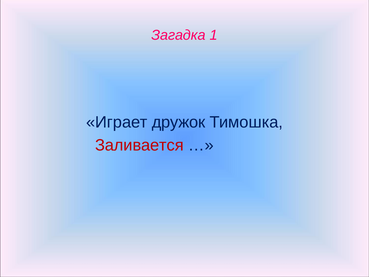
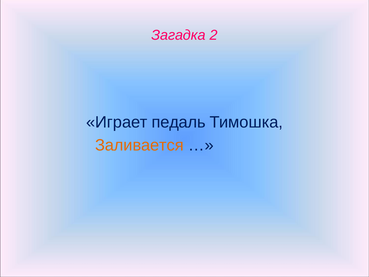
1: 1 -> 2 (214, 35)
дружок: дружок -> педаль (179, 122)
Заливается colour: red -> orange (139, 145)
